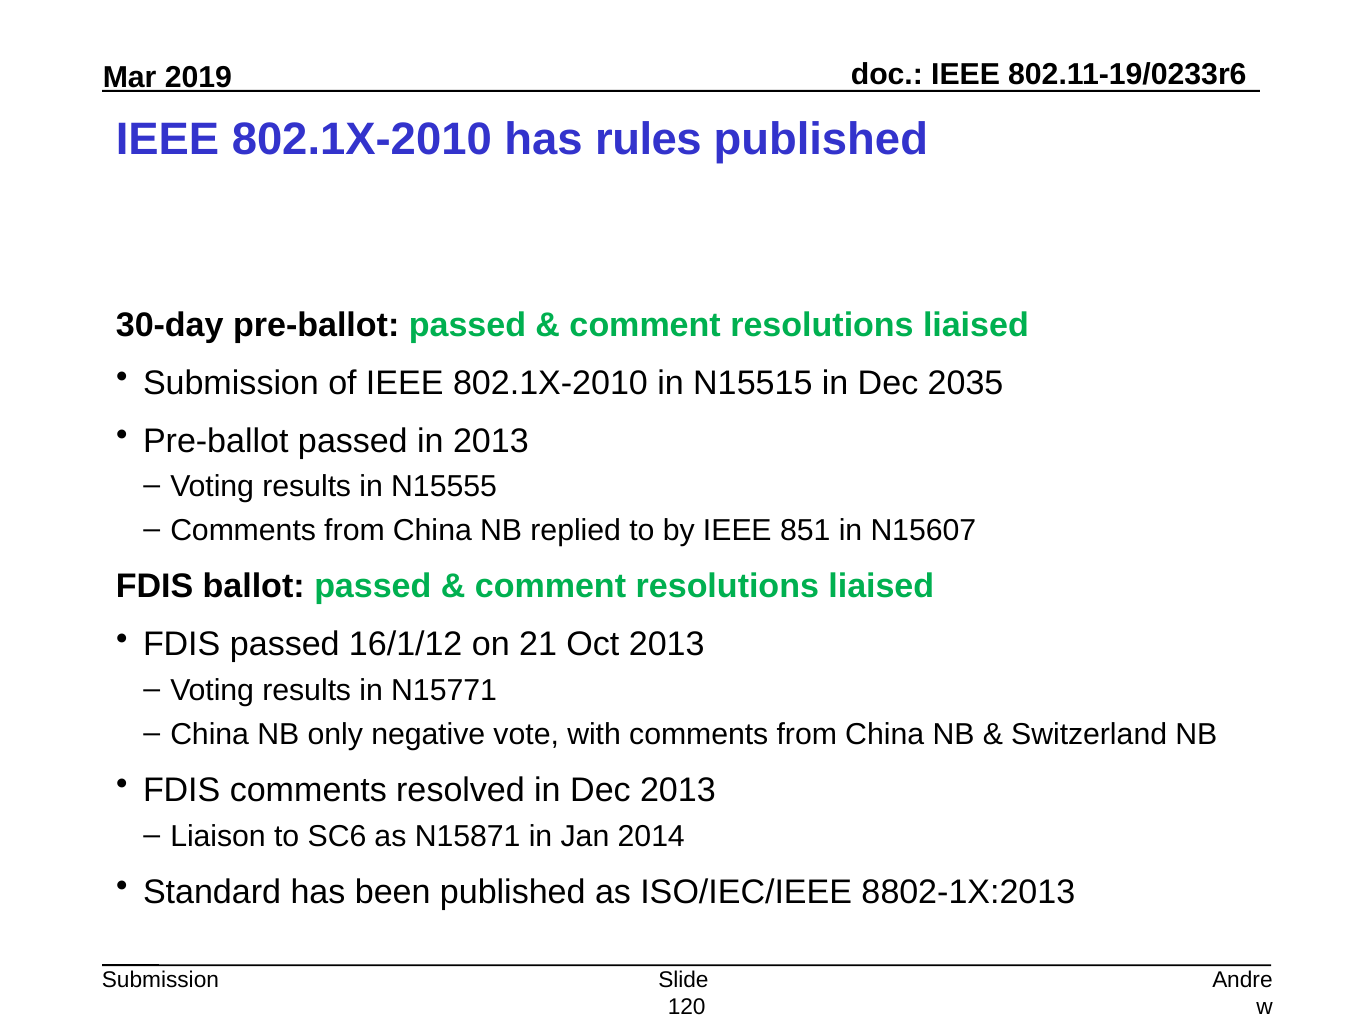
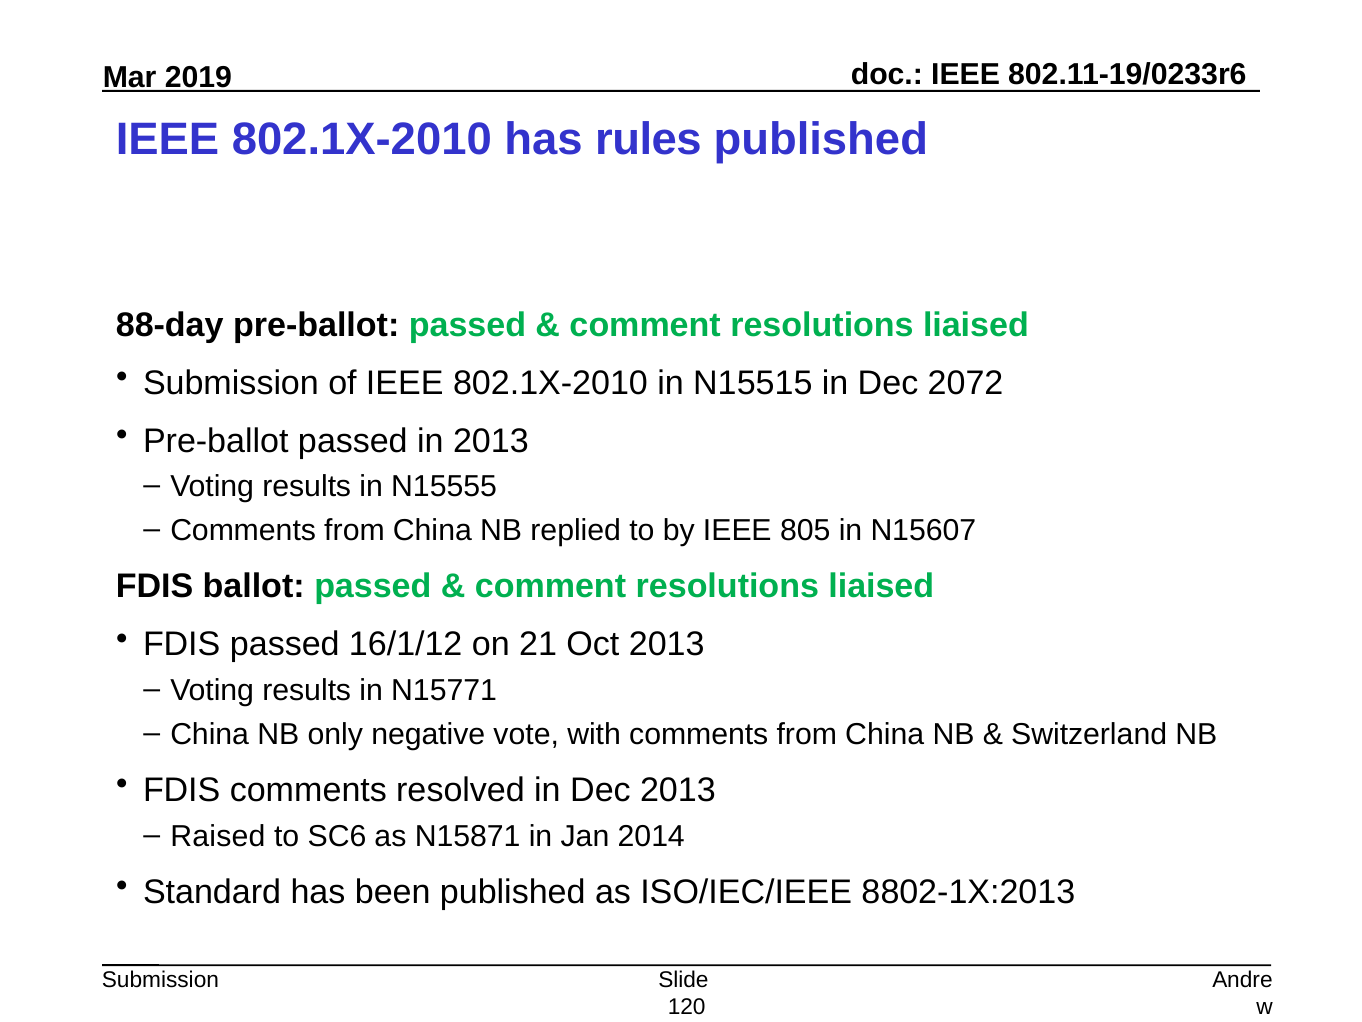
30-day: 30-day -> 88-day (170, 325)
2035: 2035 -> 2072 (966, 383)
851: 851 -> 805 (805, 530)
Liaison: Liaison -> Raised (218, 836)
